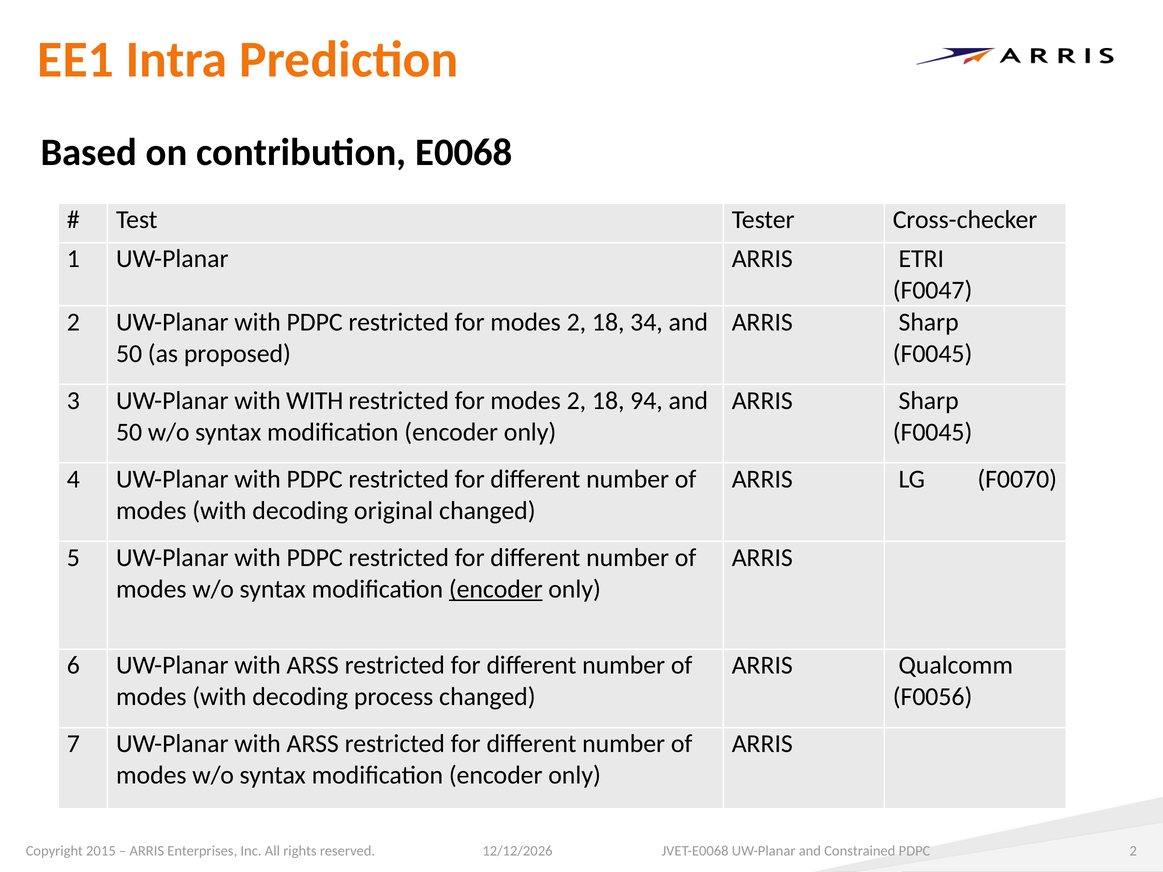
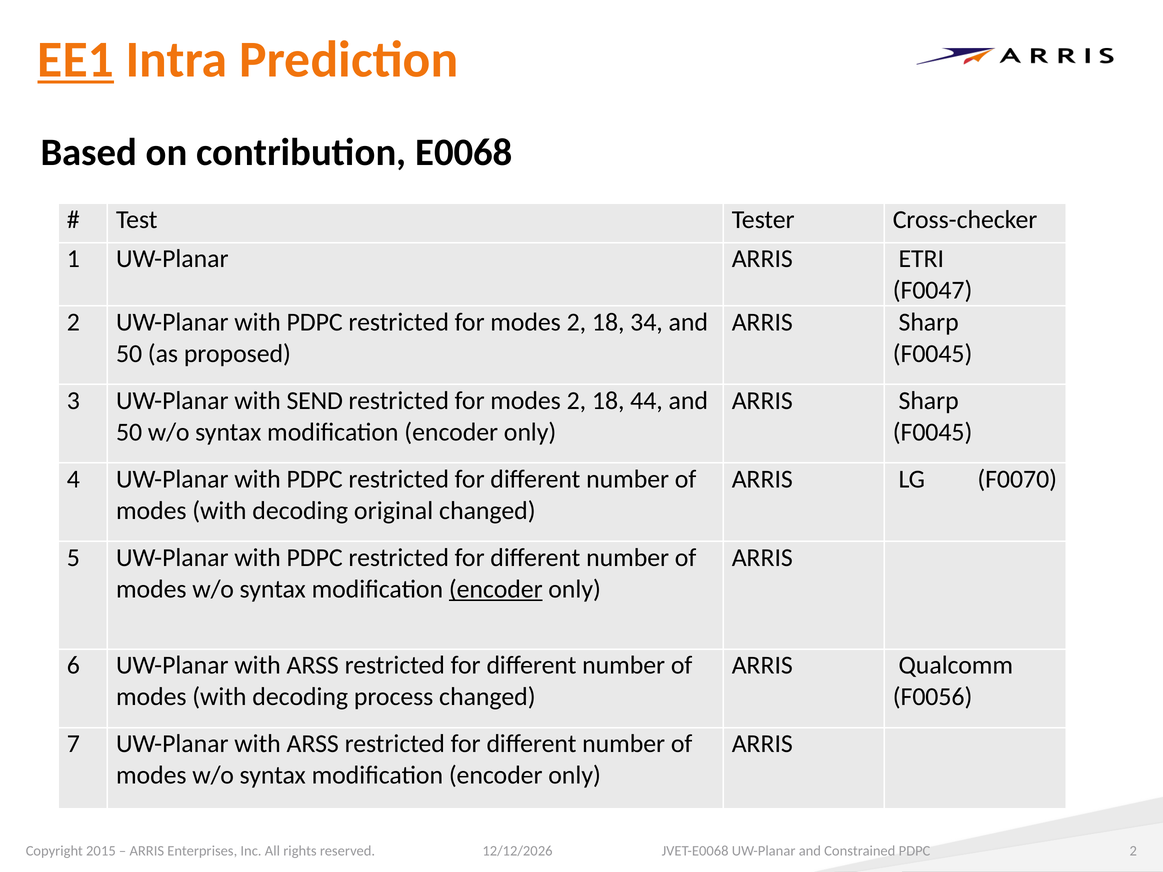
EE1 underline: none -> present (76, 60)
with WITH: WITH -> SEND (315, 401)
94: 94 -> 44 (647, 401)
